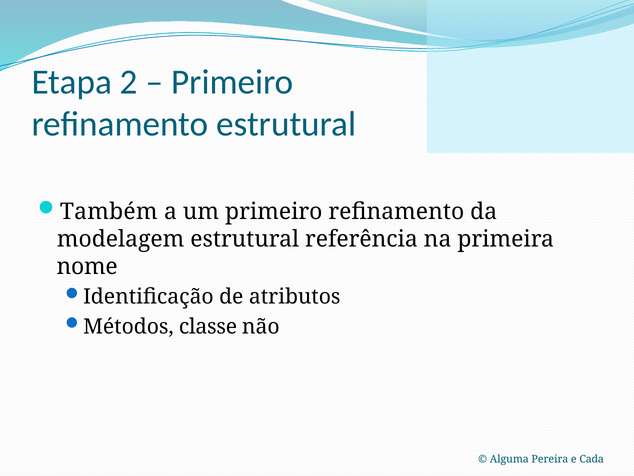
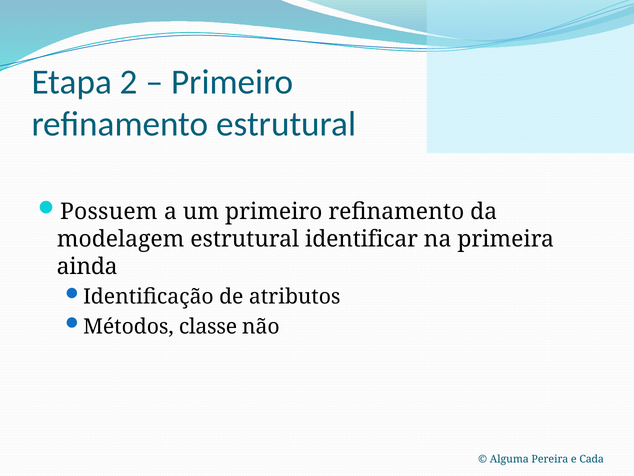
Também: Também -> Possuem (109, 211)
referência: referência -> identificar (362, 239)
nome: nome -> ainda (87, 266)
